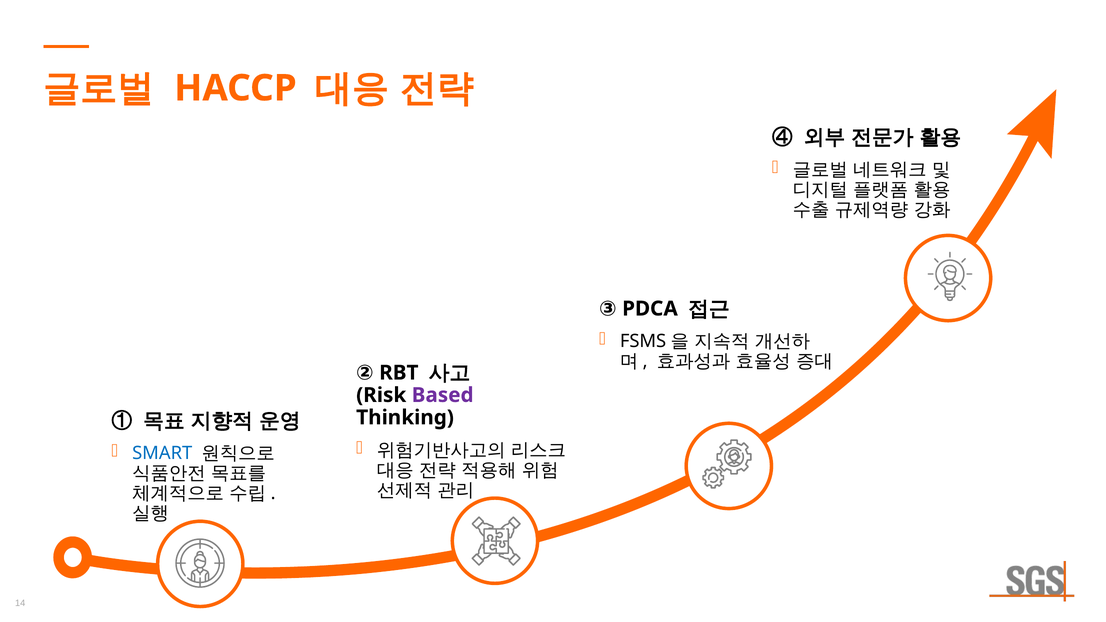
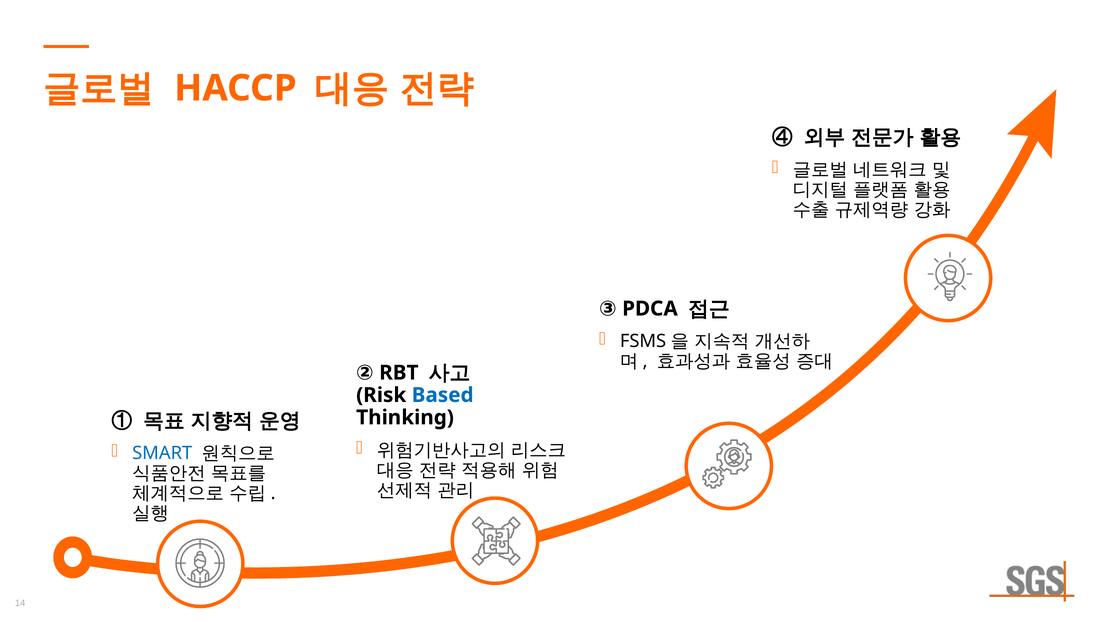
Based colour: purple -> blue (443, 395)
